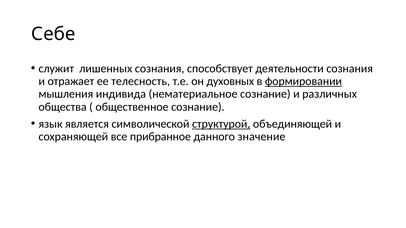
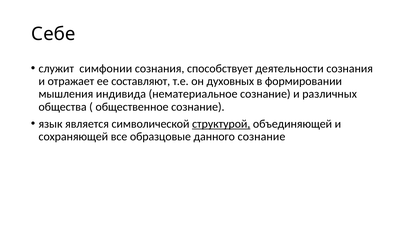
лишенных: лишенных -> симфонии (106, 69)
телесность: телесность -> составляют (141, 81)
формировании underline: present -> none (303, 81)
прибранное: прибранное -> образцовые (160, 137)
данного значение: значение -> сознание (261, 137)
